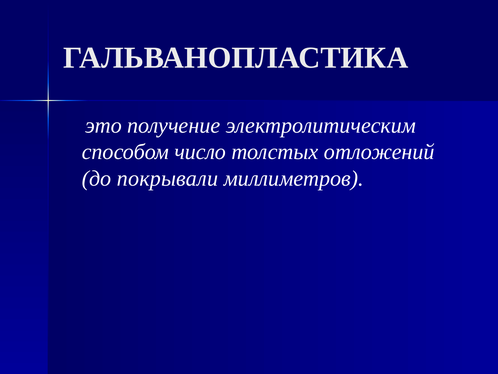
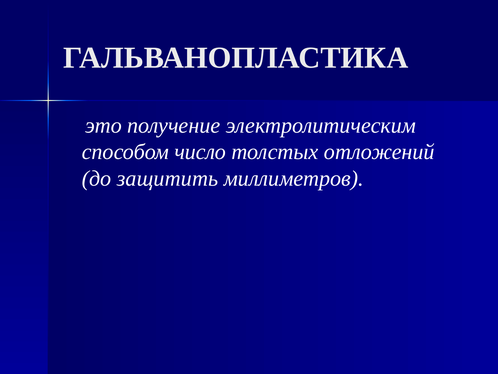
покрывали: покрывали -> защитить (168, 178)
